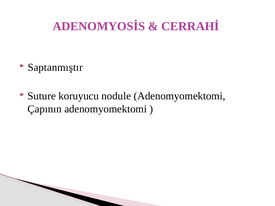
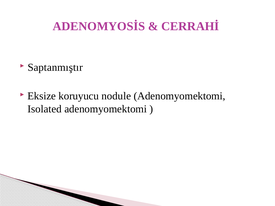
Suture: Suture -> Eksize (42, 96)
Çapının: Çapının -> Isolated (45, 109)
